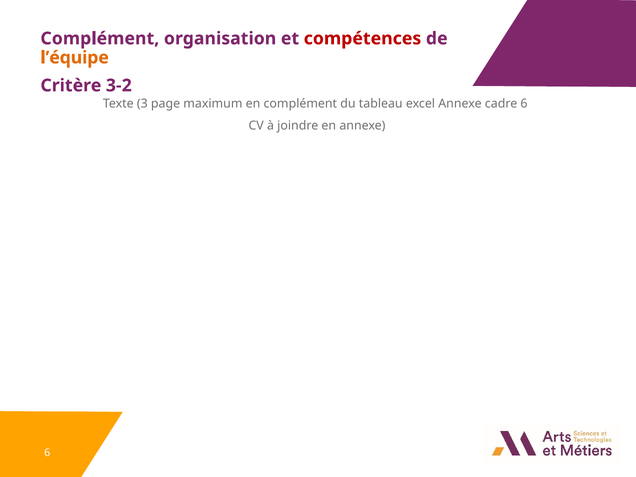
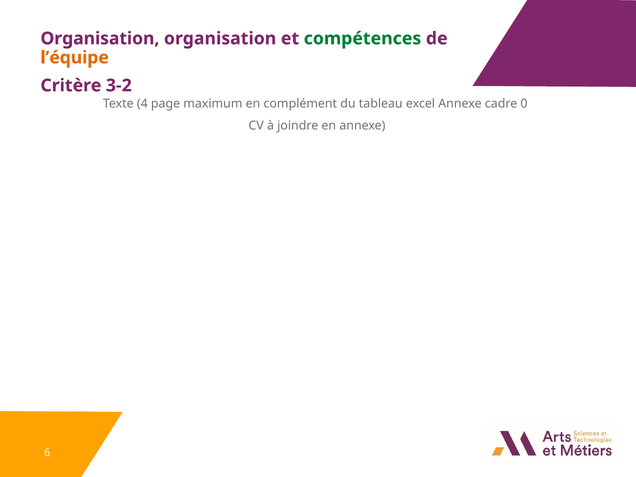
Complément: Complément -> Organisation (100, 39)
compétences colour: red -> green (363, 39)
3: 3 -> 4 (142, 104)
cadre 6: 6 -> 0 (524, 104)
